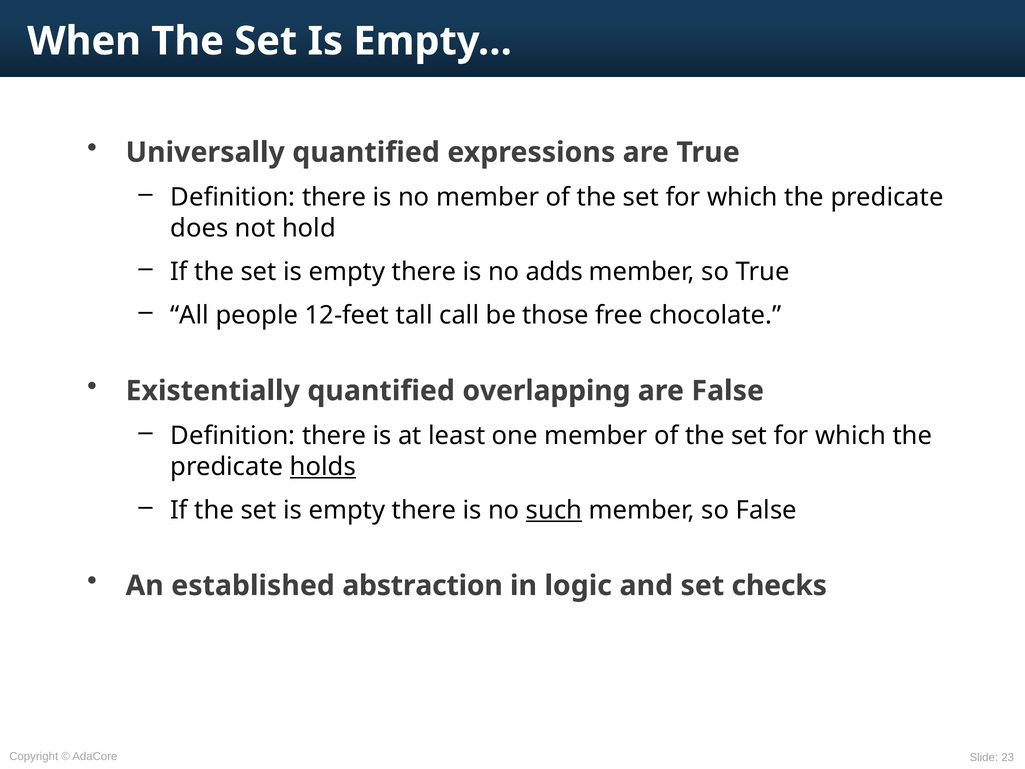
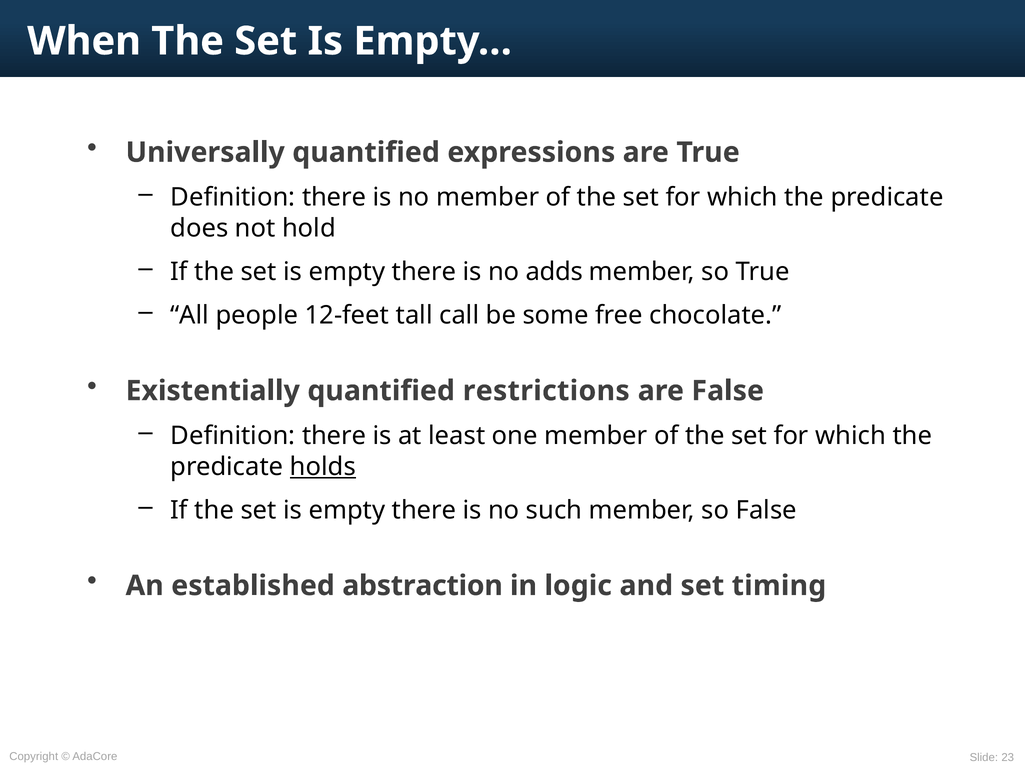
those: those -> some (556, 315)
overlapping: overlapping -> restrictions (546, 391)
such underline: present -> none (554, 510)
checks: checks -> timing (779, 586)
